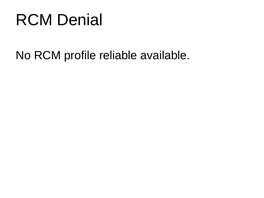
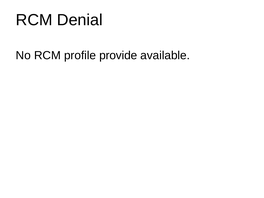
reliable: reliable -> provide (118, 55)
